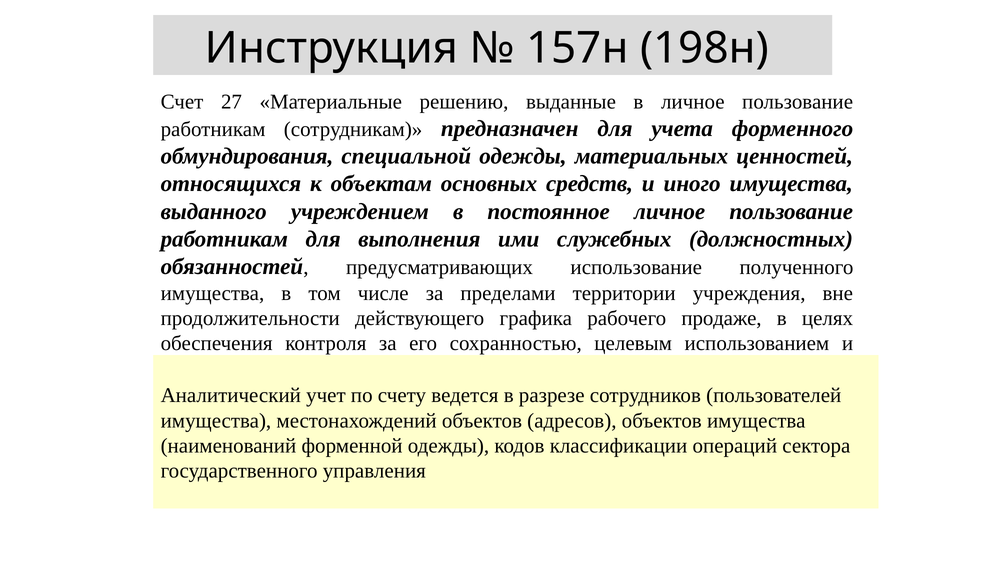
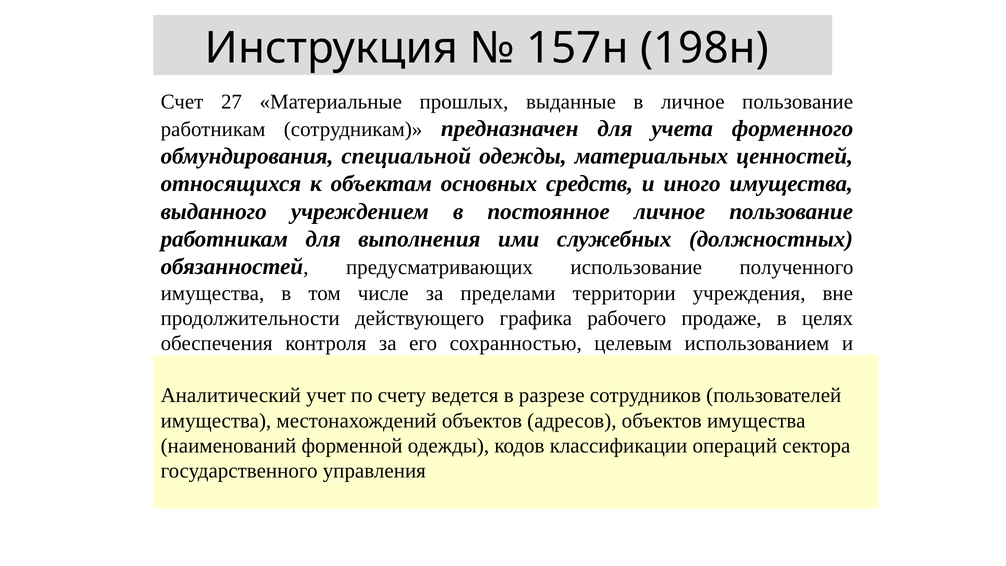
решению: решению -> прошлых (464, 102)
